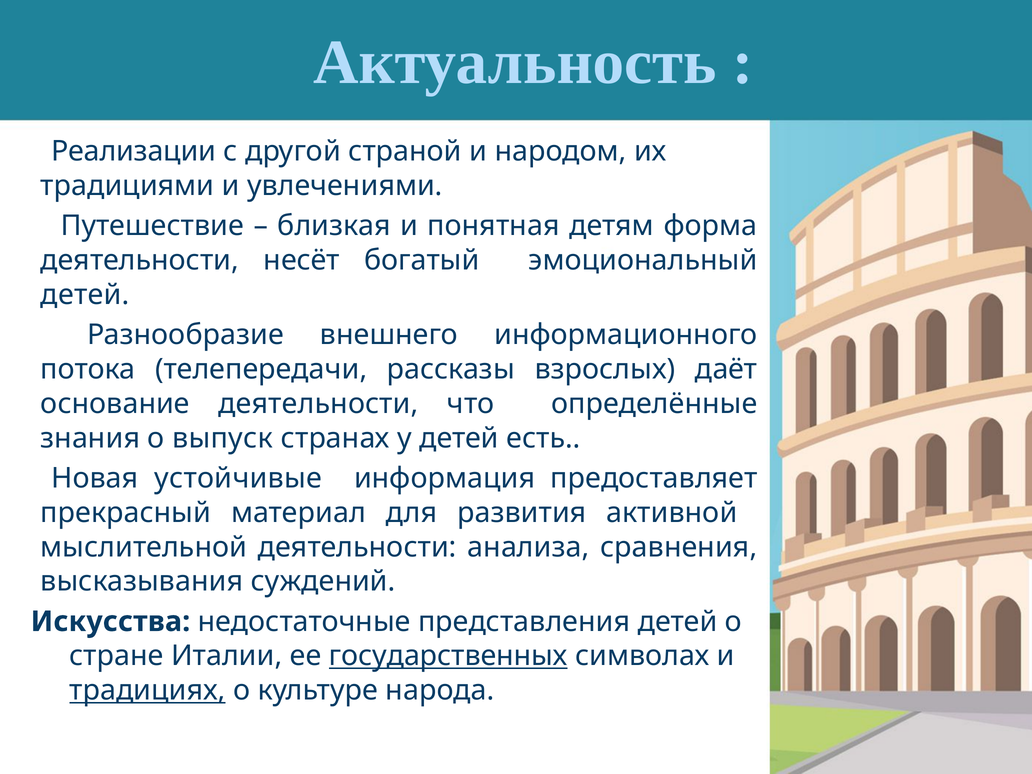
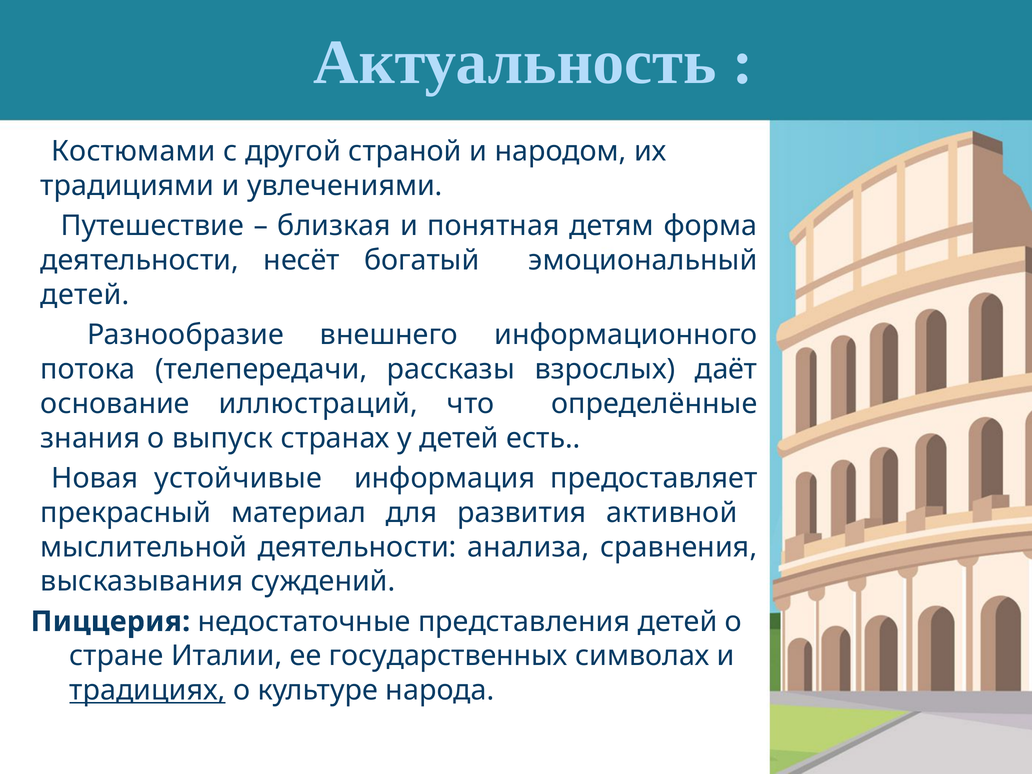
Реализации: Реализации -> Костюмами (133, 151)
основание деятельности: деятельности -> иллюстраций (318, 404)
Искусства: Искусства -> Пиццерия (110, 622)
государственных underline: present -> none (448, 656)
